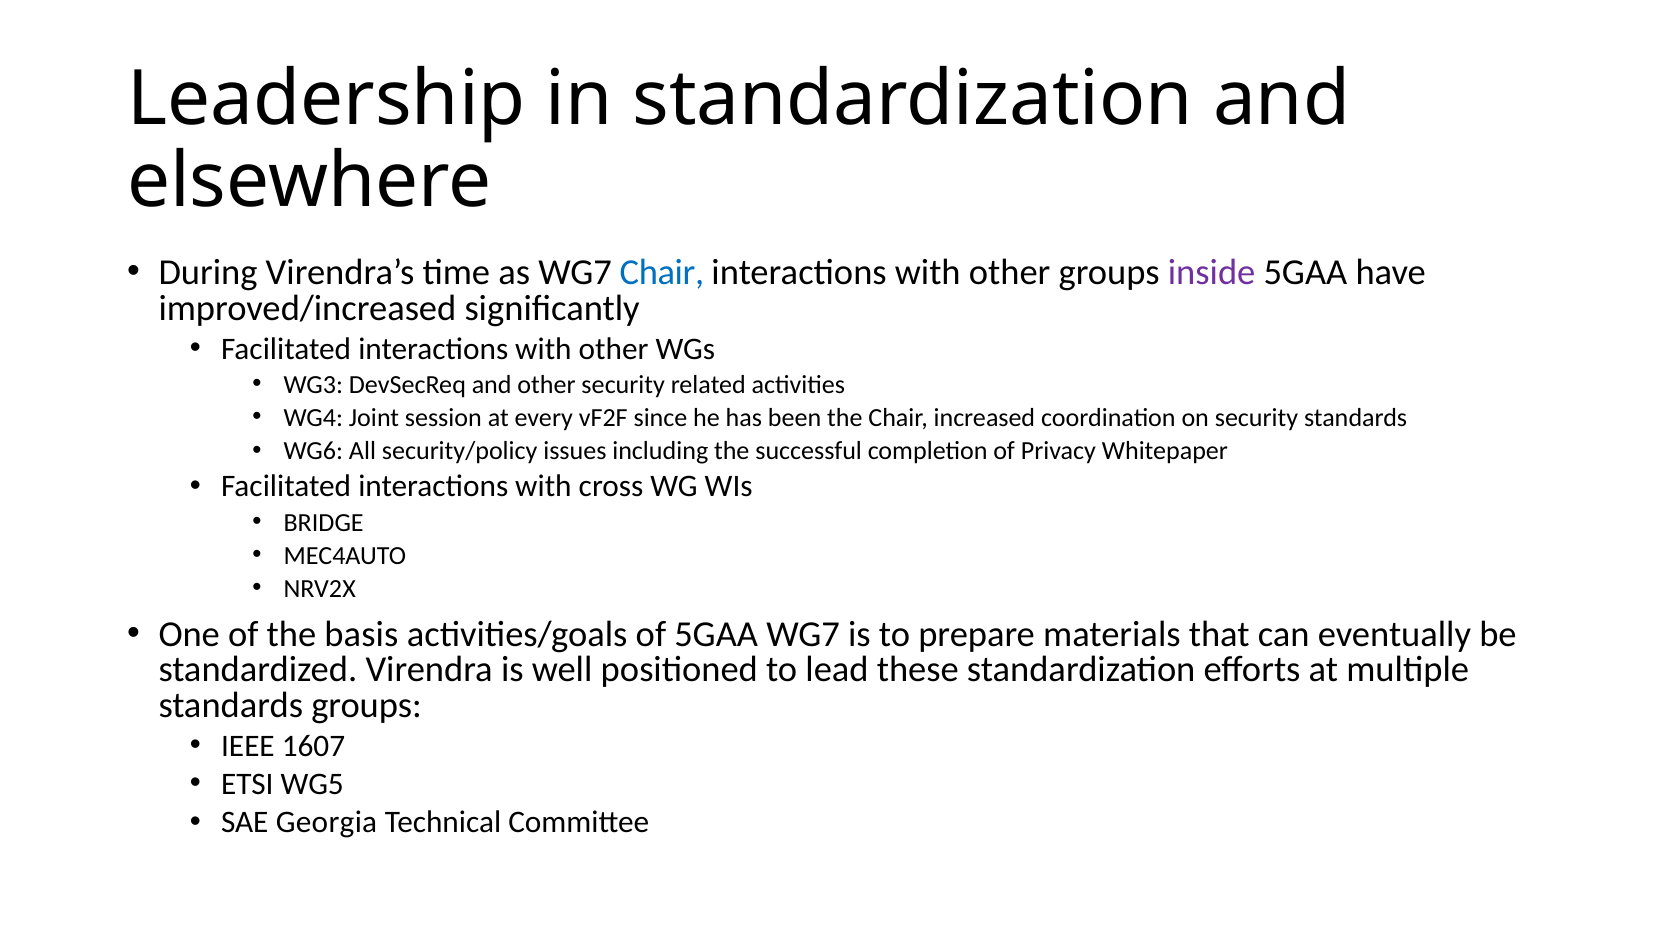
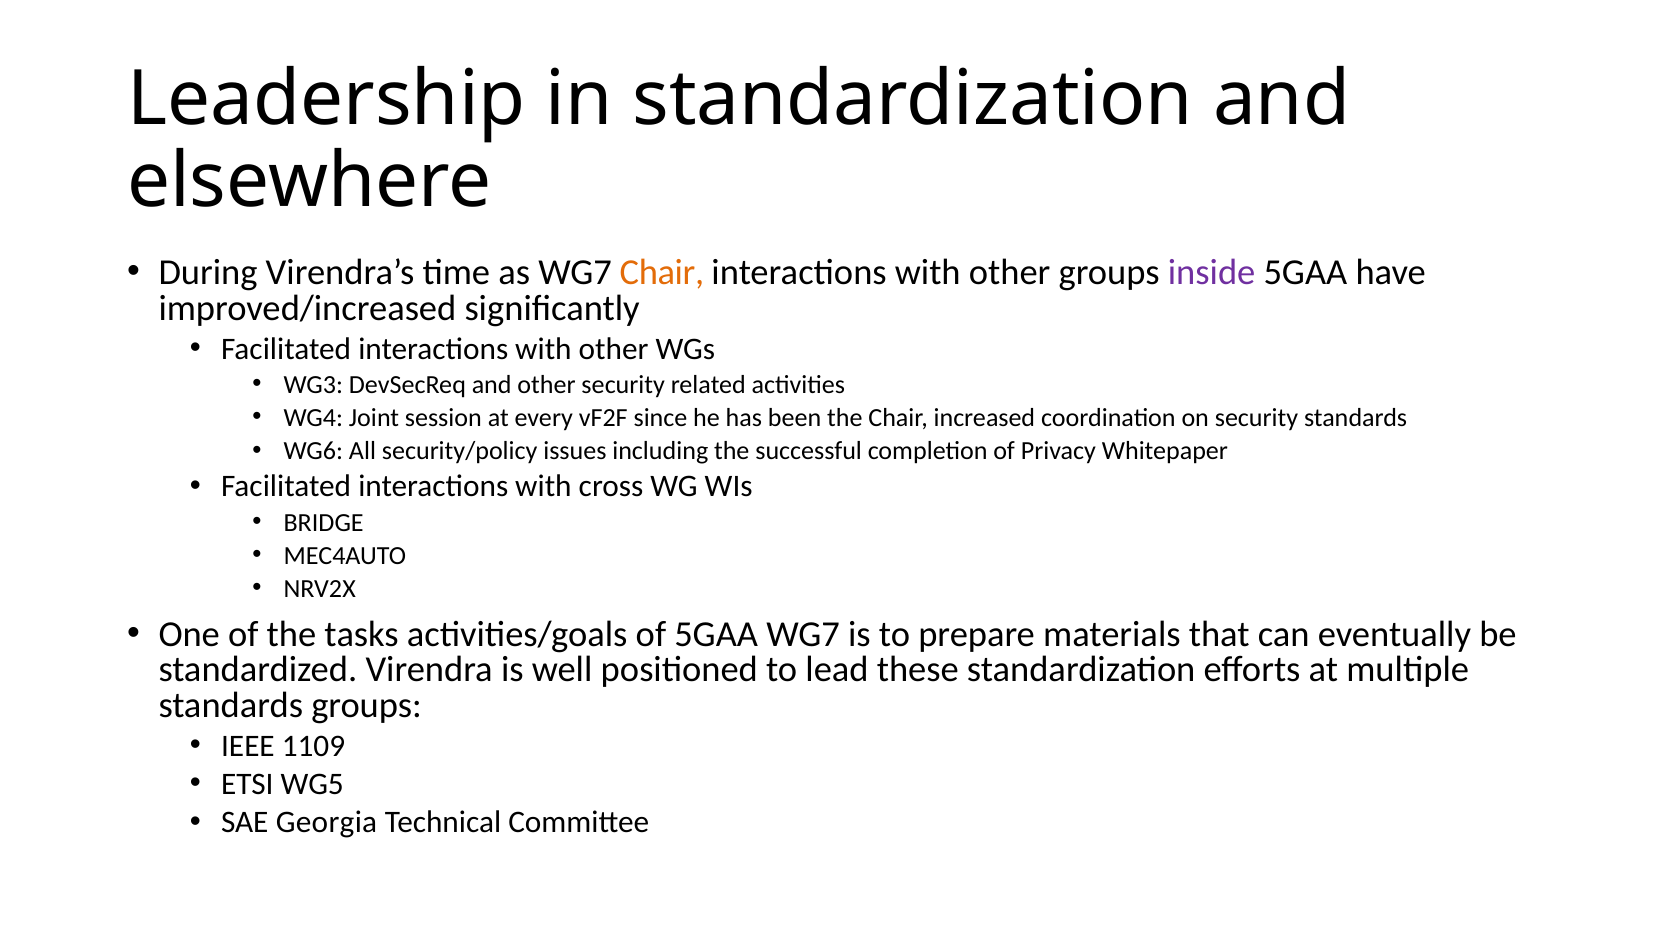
Chair colour: blue -> orange (662, 272)
basis: basis -> tasks (362, 634)
1607: 1607 -> 1109 (313, 746)
